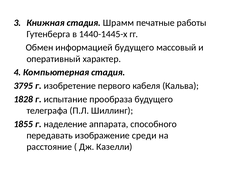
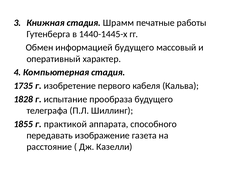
3795: 3795 -> 1735 (23, 86)
наделение: наделение -> практикой (65, 124)
среди: среди -> газета (144, 135)
